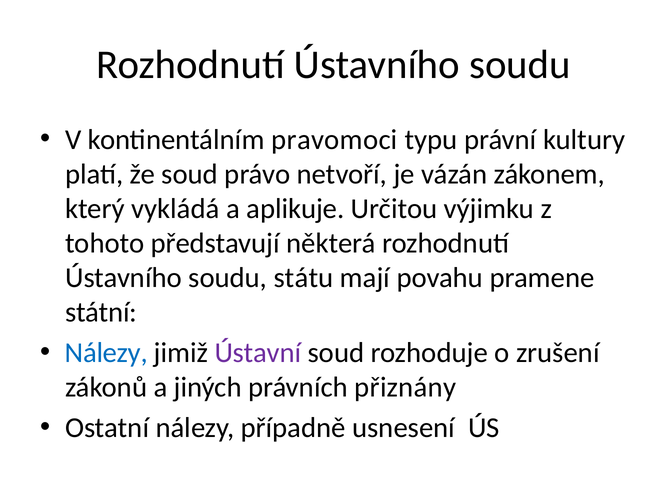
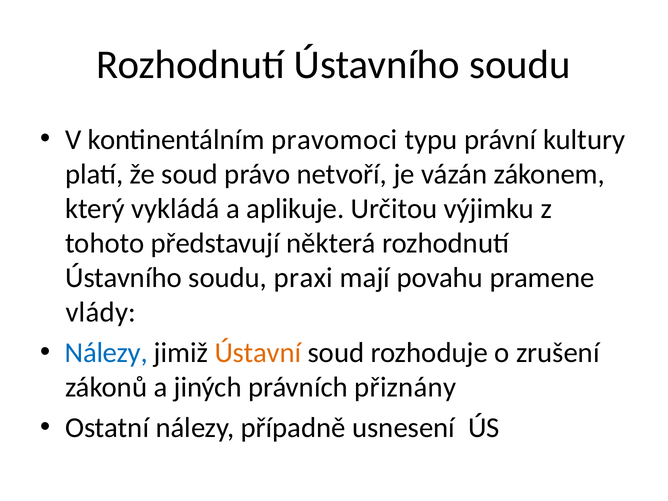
státu: státu -> praxi (303, 278)
státní: státní -> vlády (101, 312)
Ústavní colour: purple -> orange (258, 353)
